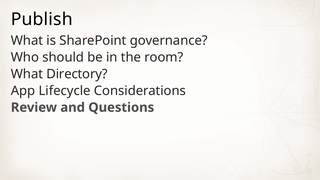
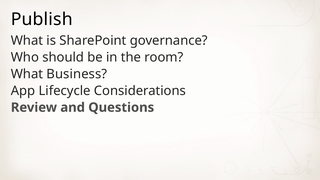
Directory: Directory -> Business (77, 74)
